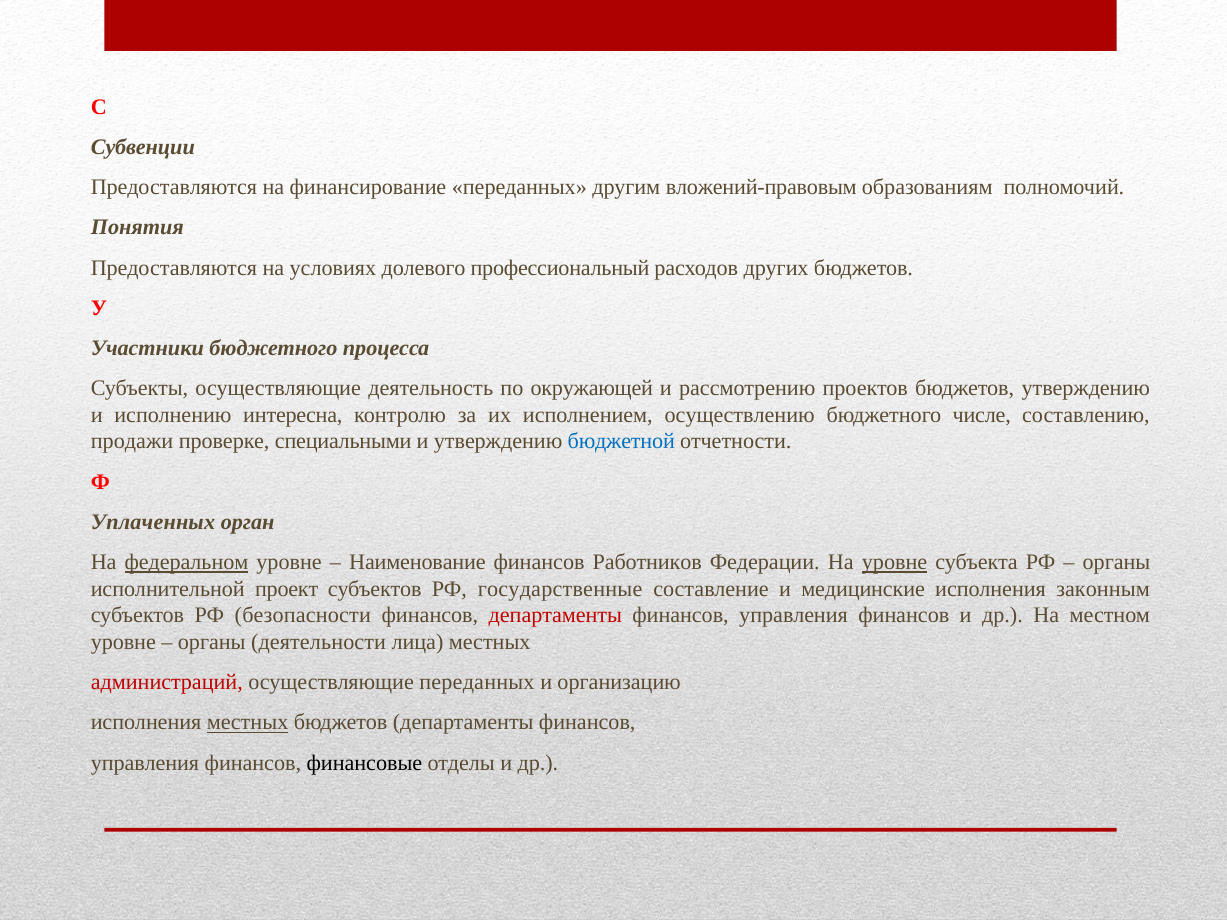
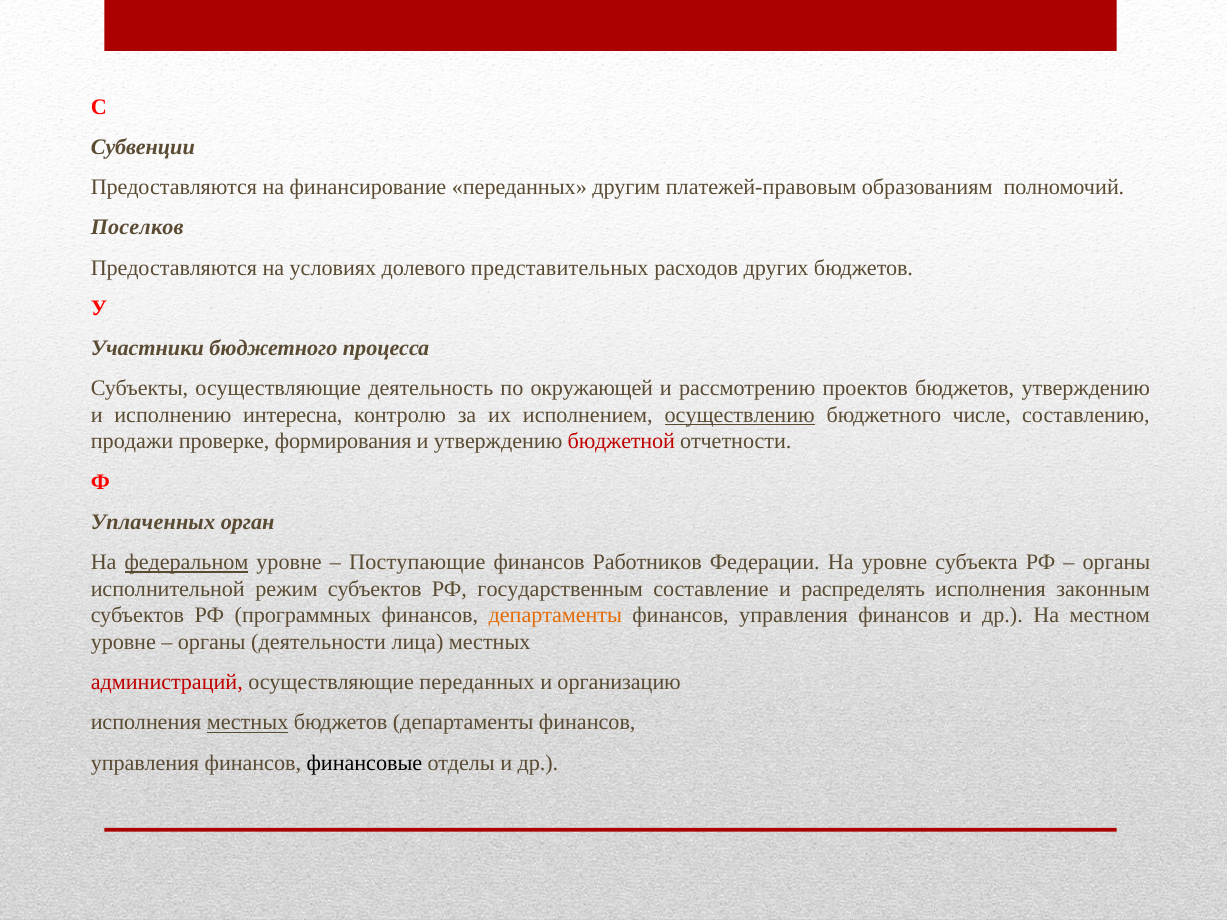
вложений-правовым: вложений-правовым -> платежей-правовым (761, 187)
Понятия: Понятия -> Поселков (137, 228)
профессиональный: профессиональный -> представительных (560, 268)
осуществлению underline: none -> present (740, 415)
специальными: специальными -> формирования (343, 442)
бюджетной colour: blue -> red (621, 442)
Наименование: Наименование -> Поступающие (417, 563)
уровне underline: present -> none (895, 563)
проект: проект -> режим (286, 589)
государственные: государственные -> государственным (560, 589)
медицинские: медицинские -> распределять (863, 589)
безопасности: безопасности -> программных (303, 616)
департаменты colour: red -> orange (555, 616)
